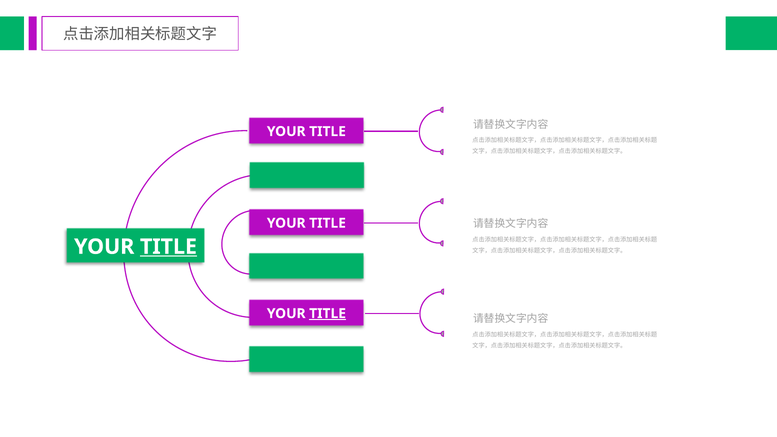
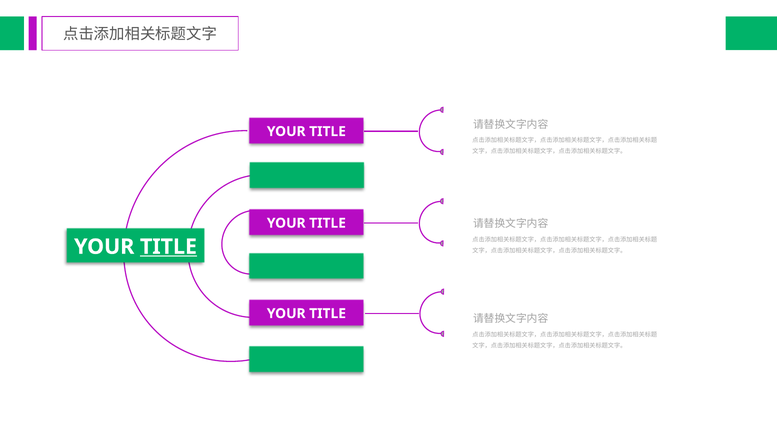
TITLE underline: present -> none (328, 314)
